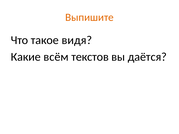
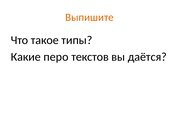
видя: видя -> типы (77, 40)
всём: всём -> перо (56, 57)
